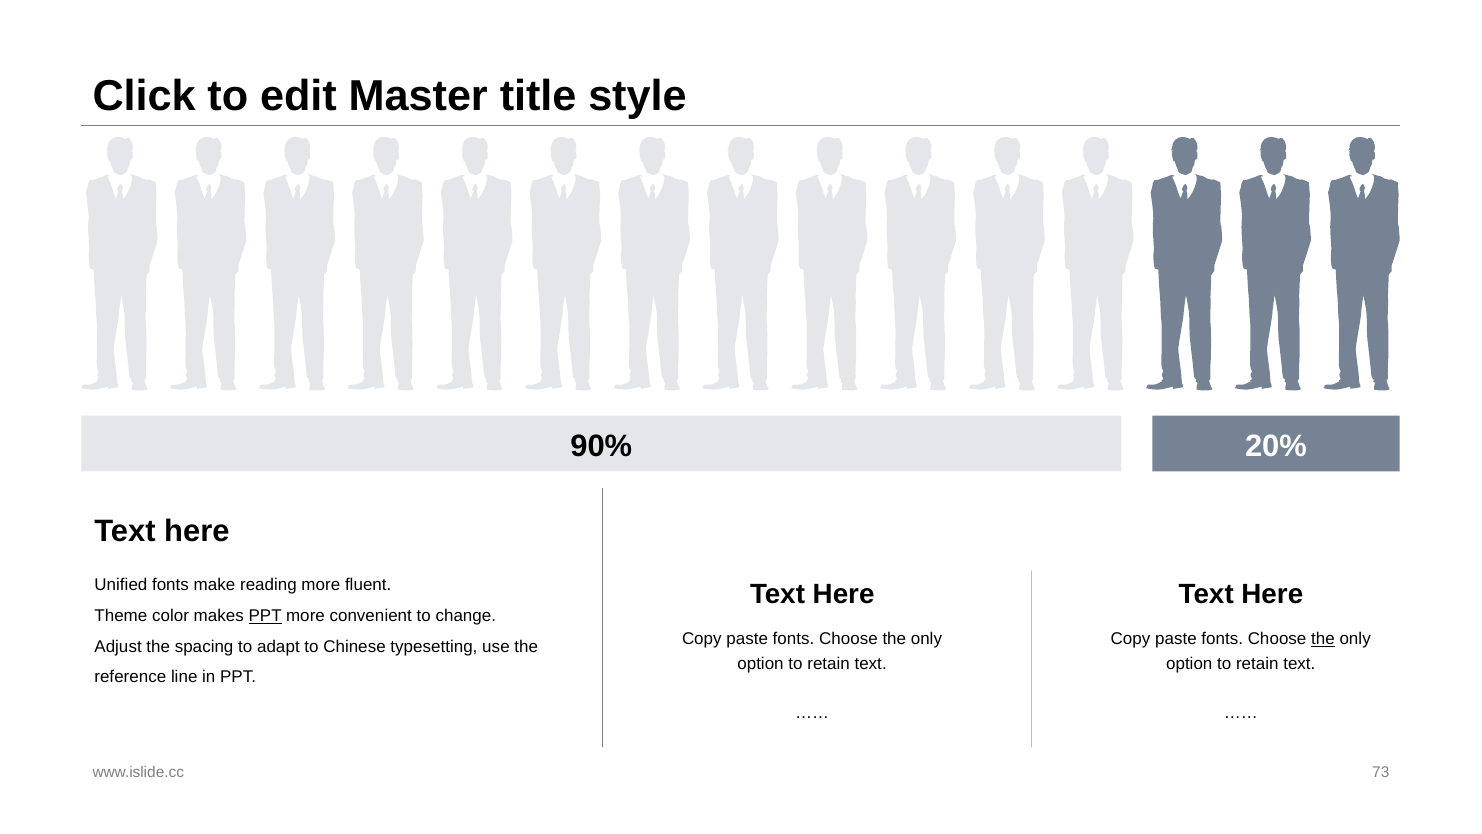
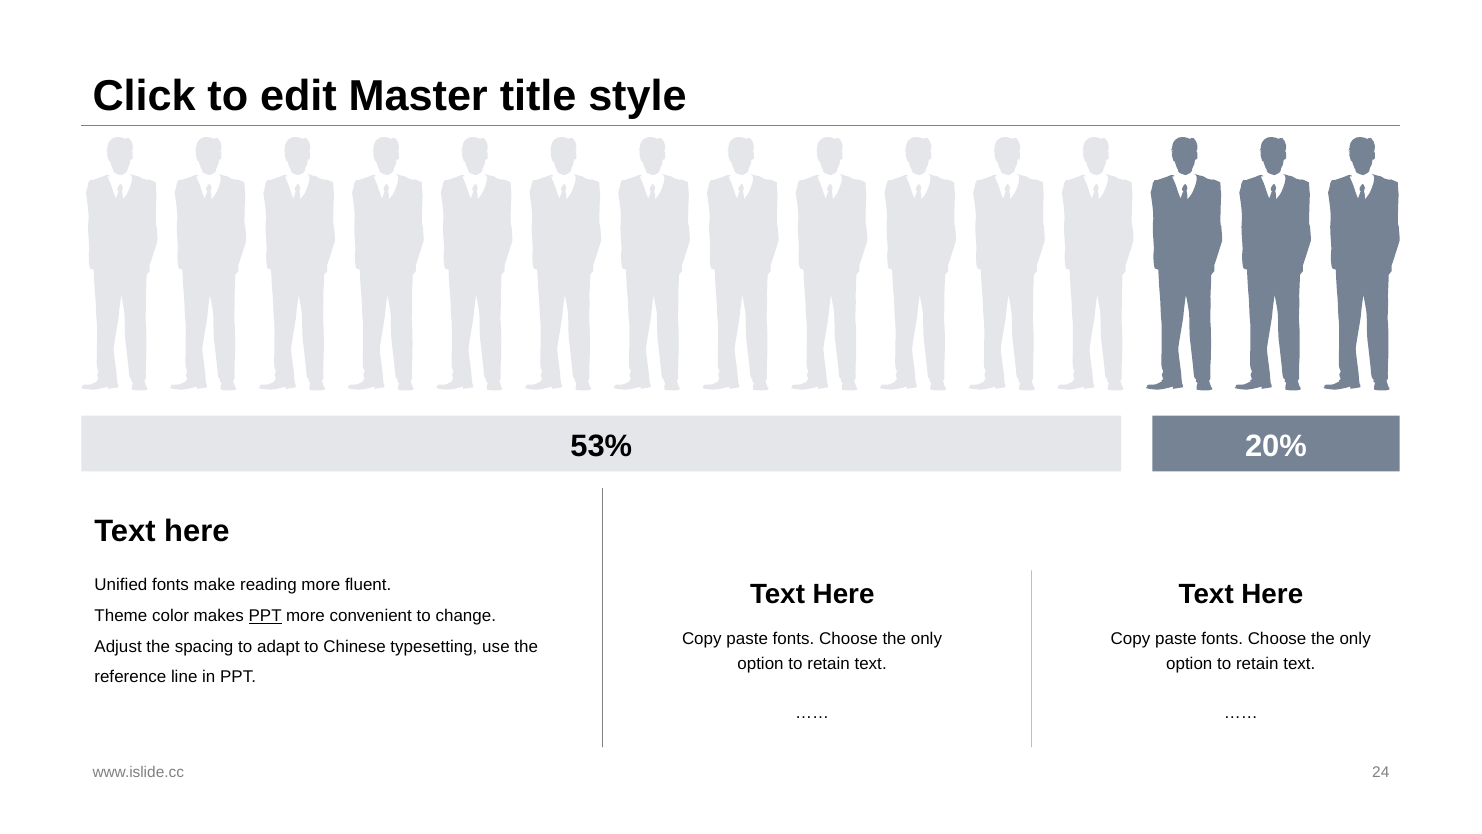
90%: 90% -> 53% (601, 446)
the underline: present -> none (1323, 639)
73: 73 -> 24 (1381, 772)
